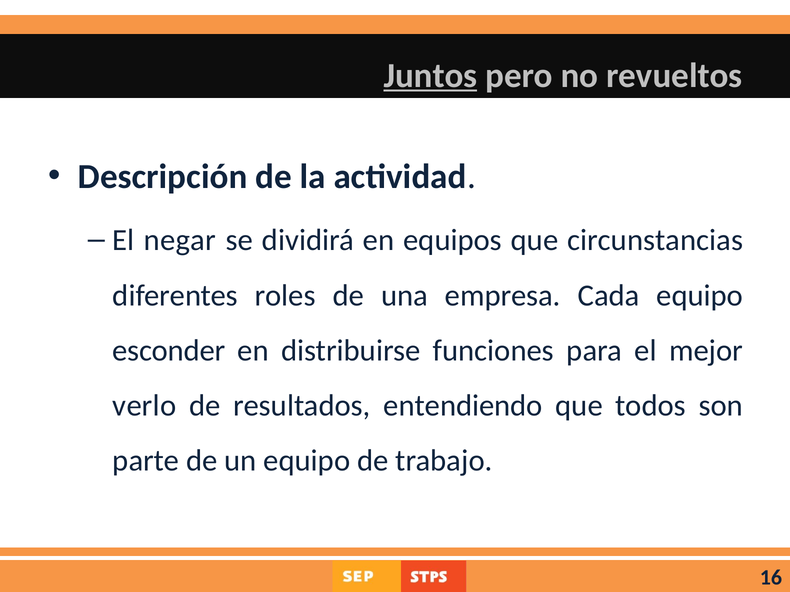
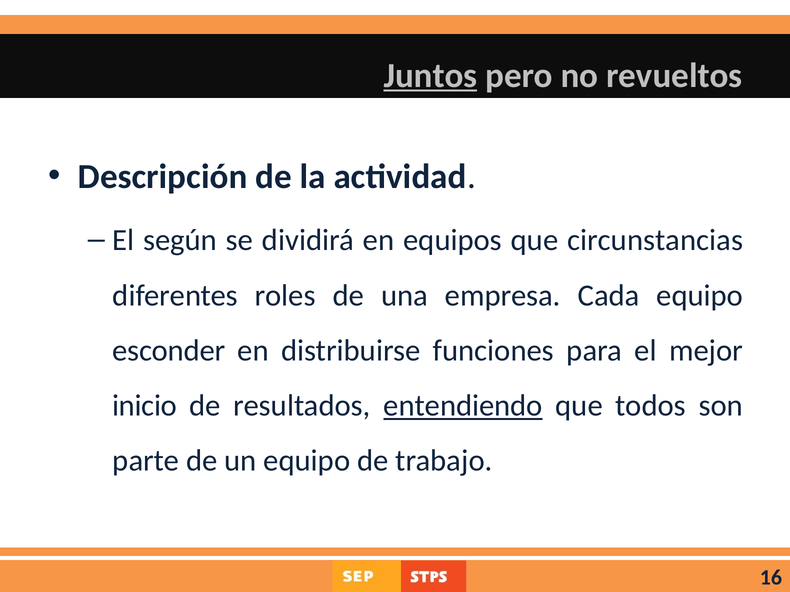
negar: negar -> según (180, 241)
verlo: verlo -> inicio (145, 406)
entendiendo underline: none -> present (463, 406)
